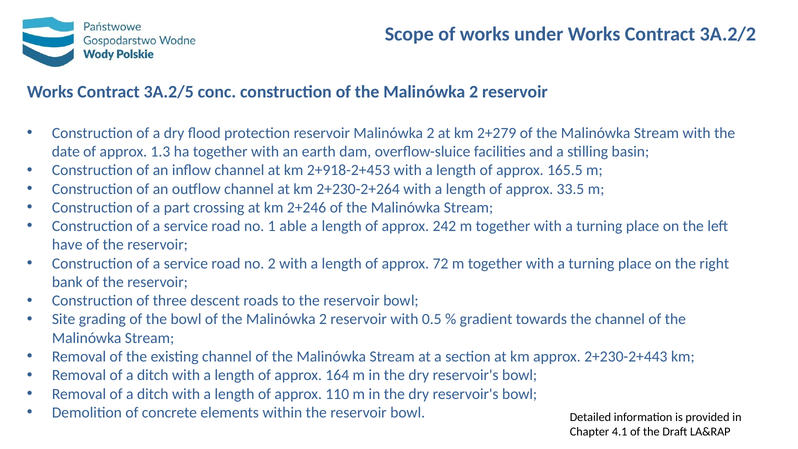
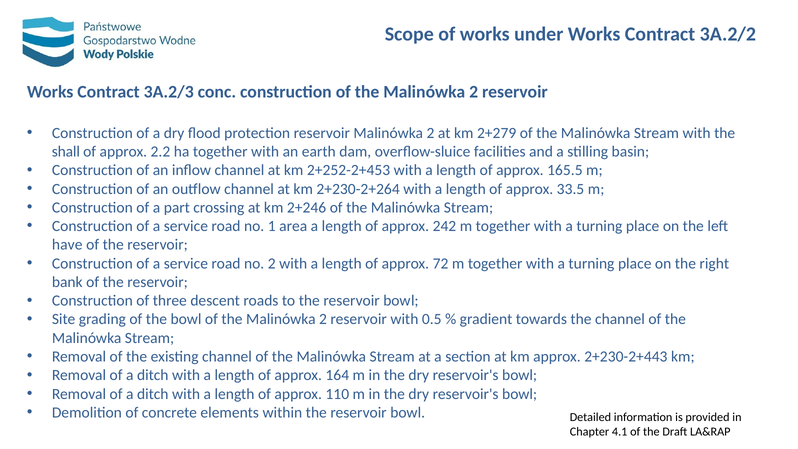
3A.2/5: 3A.2/5 -> 3A.2/3 (169, 92)
date: date -> shall (66, 152)
1.3: 1.3 -> 2.2 (160, 152)
2+918-2+453: 2+918-2+453 -> 2+252-2+453 (349, 170)
able: able -> area (293, 226)
